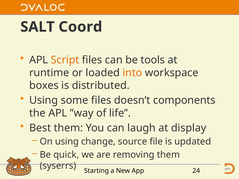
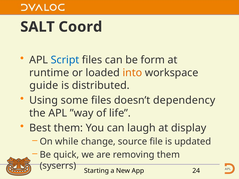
Script colour: orange -> blue (65, 60)
tools: tools -> form (153, 60)
boxes: boxes -> guide (44, 86)
components: components -> dependency (184, 100)
On using: using -> while (67, 142)
